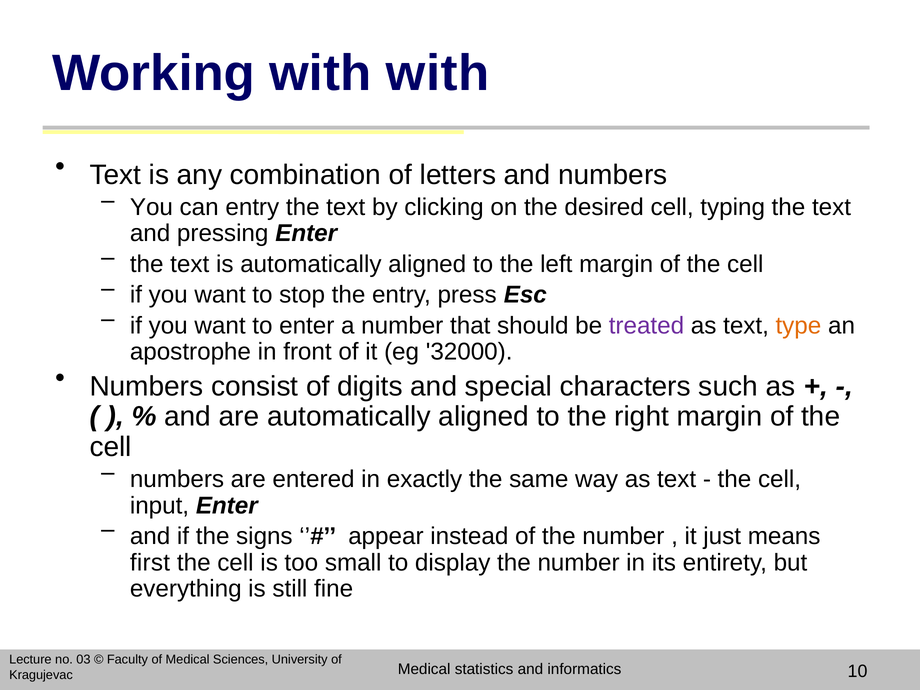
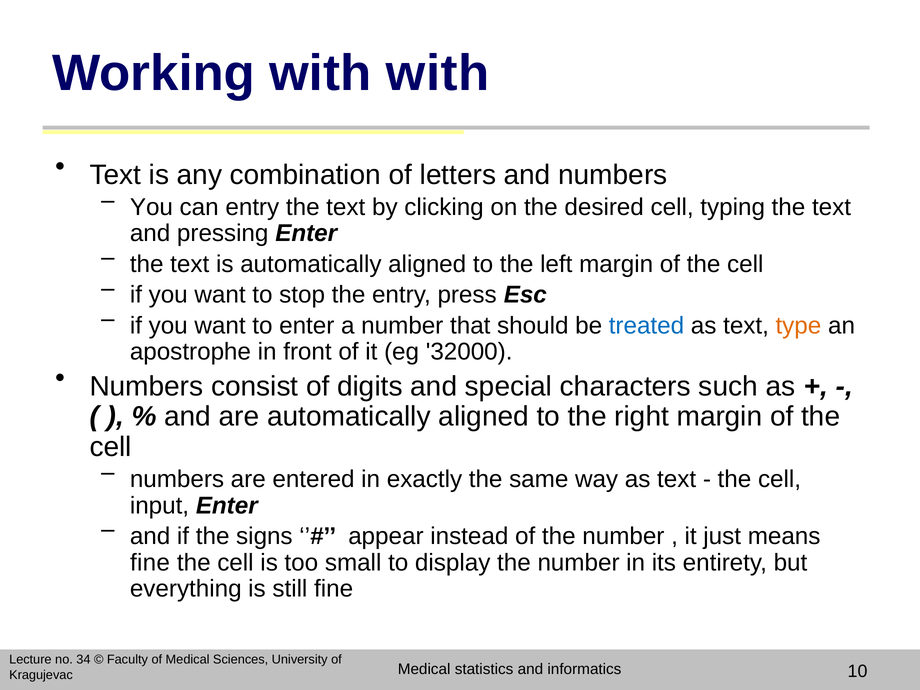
treated colour: purple -> blue (646, 326)
first: first -> fine (150, 563)
03: 03 -> 34 (83, 660)
